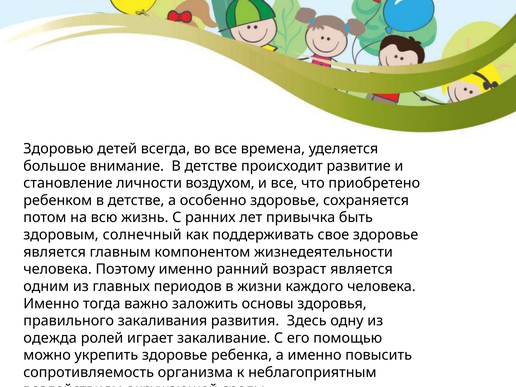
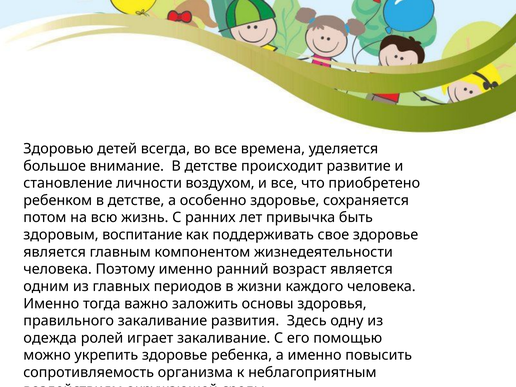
солнечный: солнечный -> воспитание (142, 235)
правильного закаливания: закаливания -> закаливание (162, 321)
